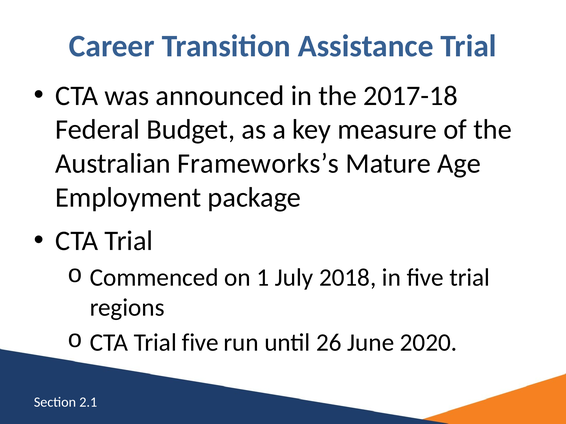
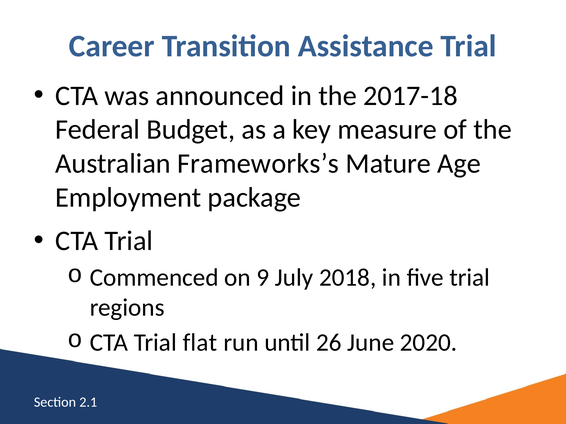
1: 1 -> 9 (263, 278)
Trial five: five -> flat (200, 343)
